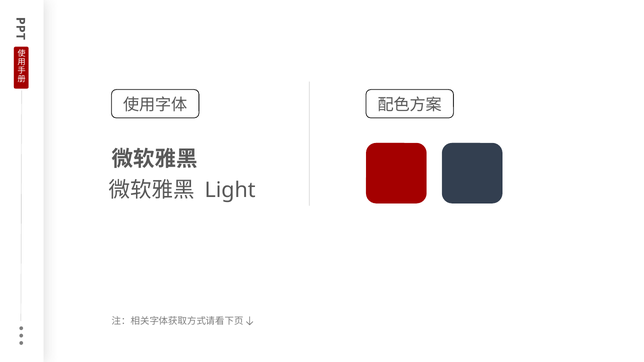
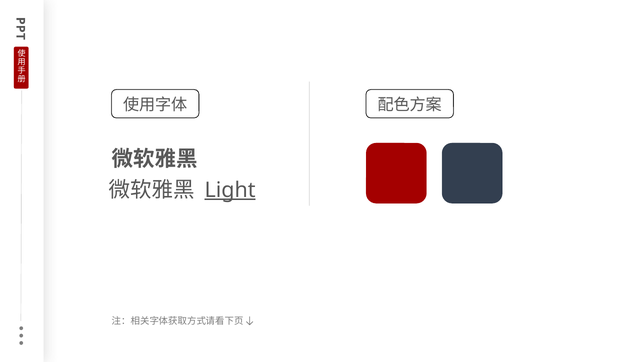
Light underline: none -> present (230, 190)
